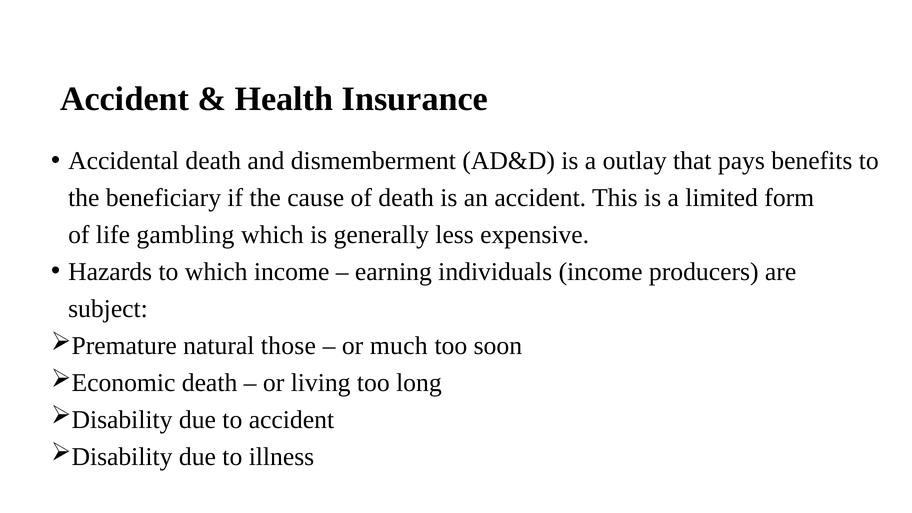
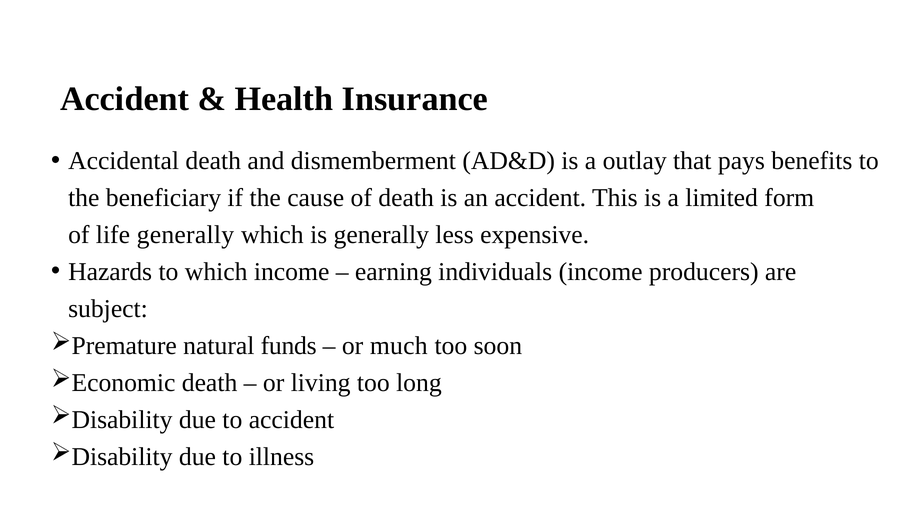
life gambling: gambling -> generally (185, 235)
those: those -> funds (289, 346)
